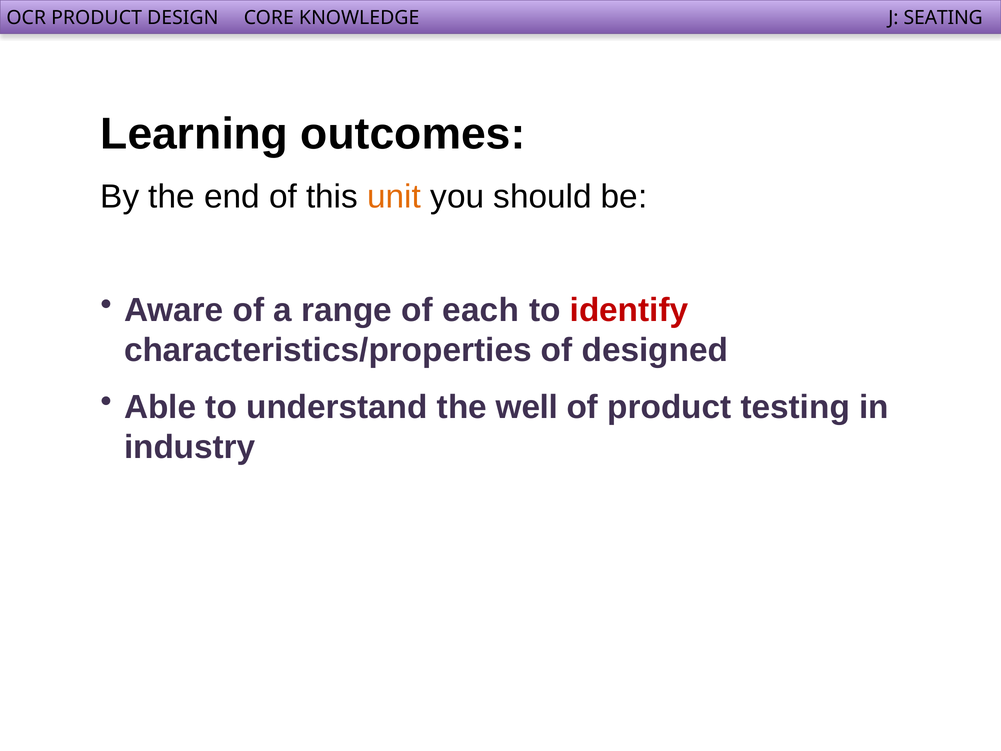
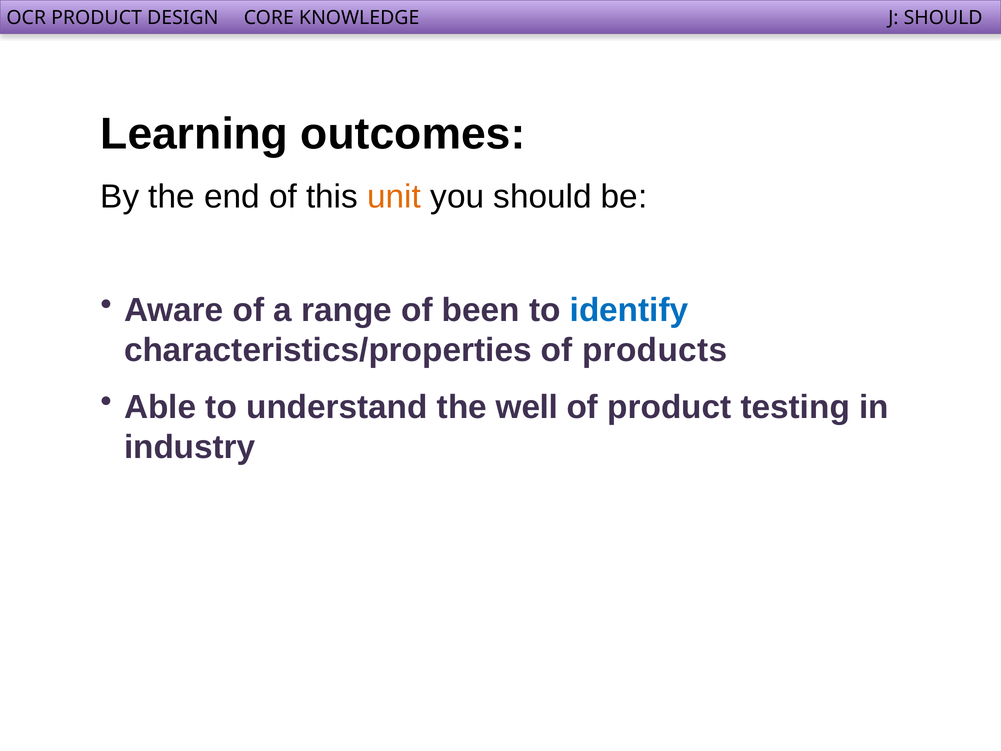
SEATING: SEATING -> SHOULD (943, 18)
each: each -> been (481, 310)
identify colour: red -> blue (629, 310)
designed: designed -> products (655, 350)
